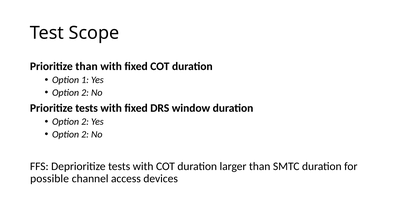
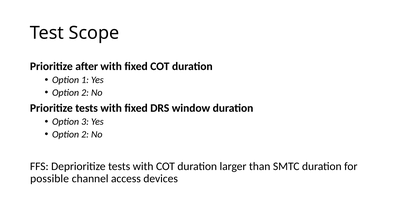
Prioritize than: than -> after (87, 66)
2: 2 -> 3 (85, 122)
